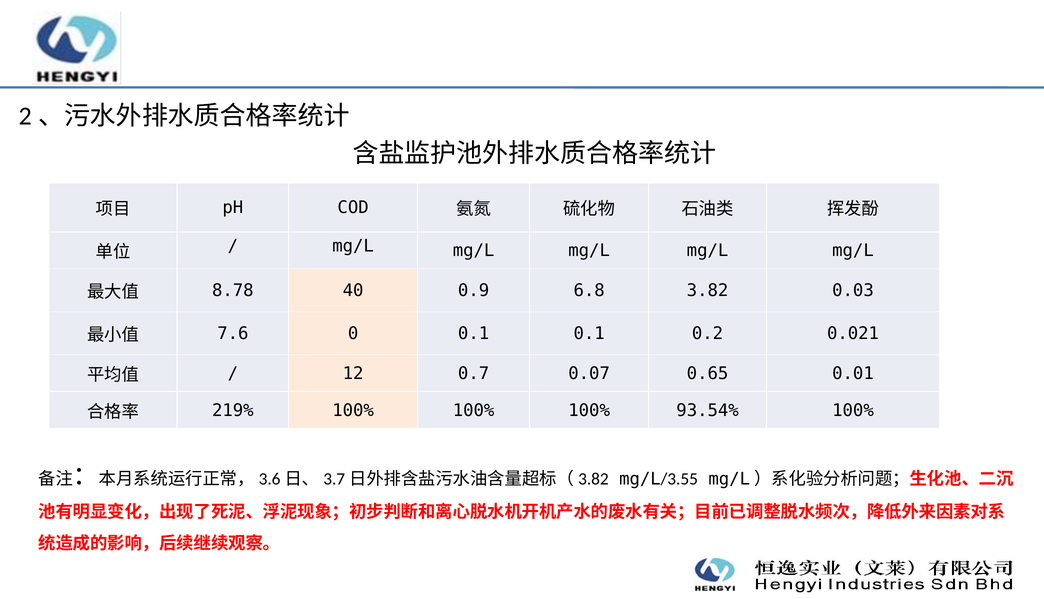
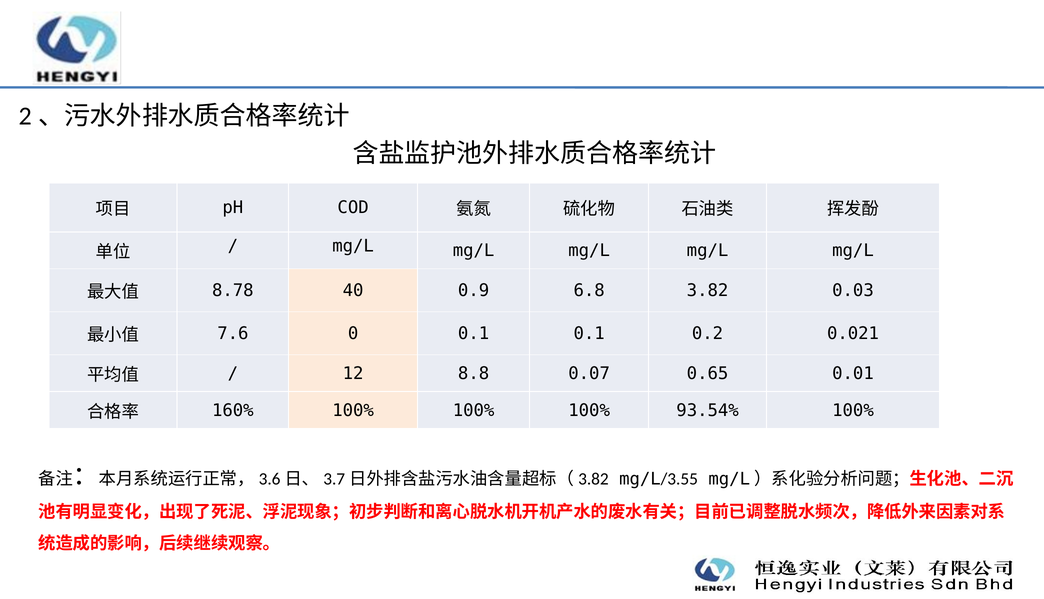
0.7: 0.7 -> 8.8 (474, 373)
219%: 219% -> 160% (233, 410)
